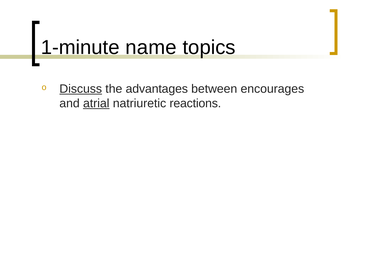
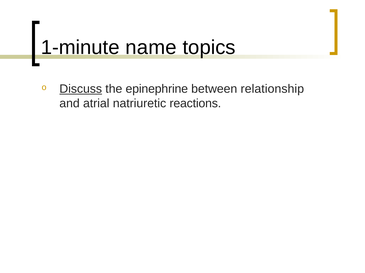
advantages: advantages -> epinephrine (157, 89)
encourages: encourages -> relationship (272, 89)
atrial underline: present -> none (96, 104)
